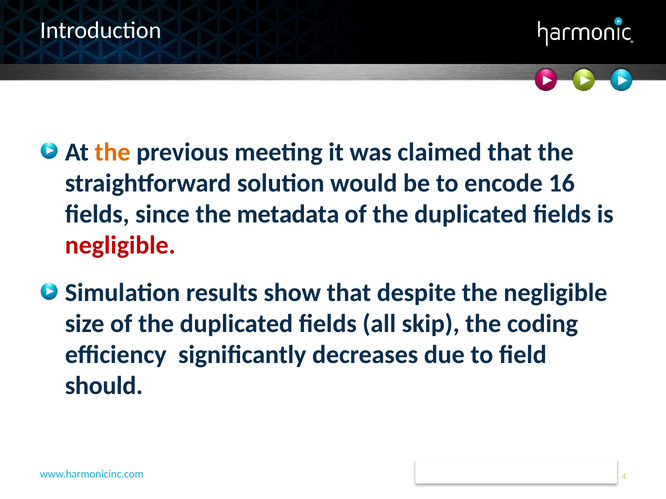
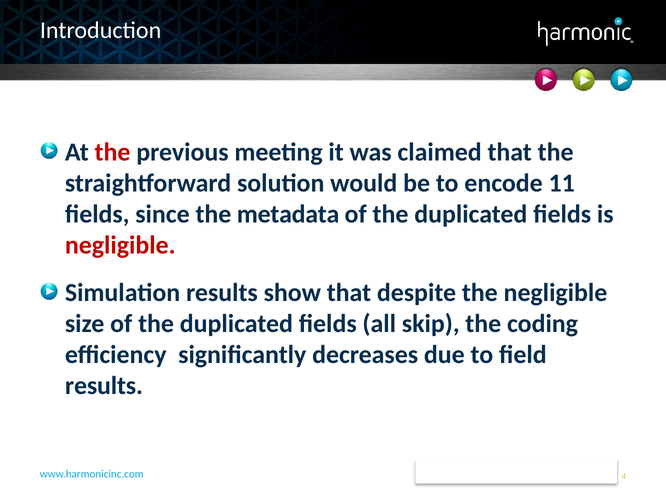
the colour: orange -> red (112, 152)
16: 16 -> 11 (562, 183)
should: should -> results (104, 386)
